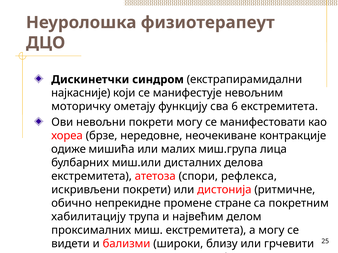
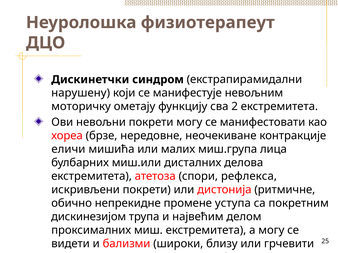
најкасније: најкасније -> нарушену (81, 93)
6: 6 -> 2 (235, 107)
одиже: одиже -> еличи (68, 150)
стране: стране -> уступа (233, 204)
хабилитацију: хабилитацију -> дискинезијом (89, 217)
